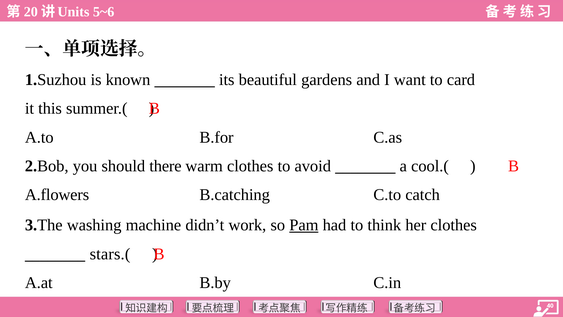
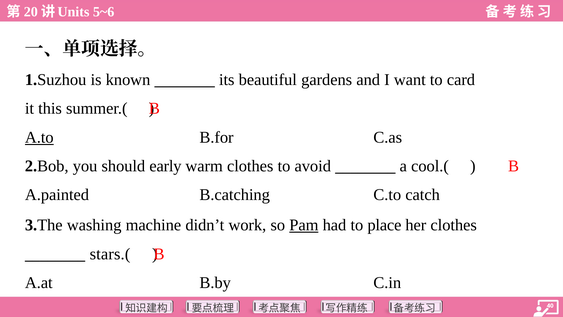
A.to underline: none -> present (39, 137)
there: there -> early (165, 166)
A.flowers: A.flowers -> A.painted (57, 195)
think: think -> place (384, 225)
